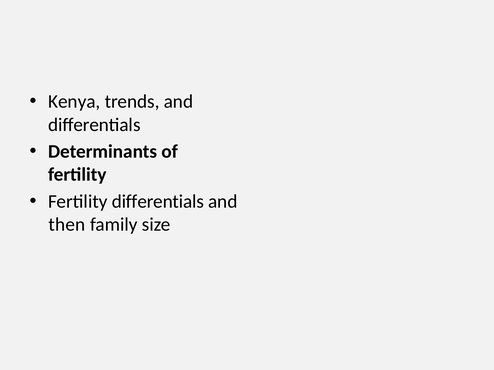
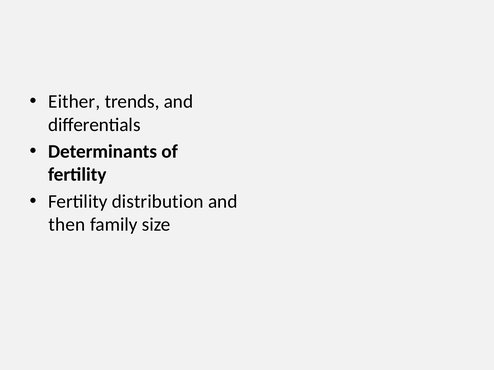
Kenya: Kenya -> Either (74, 102)
Fertility differentials: differentials -> distribution (158, 202)
